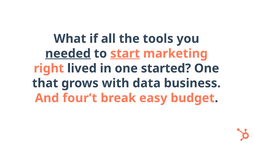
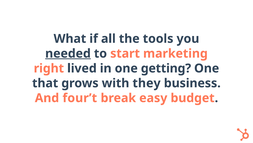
start underline: present -> none (125, 53)
started: started -> getting (166, 68)
data: data -> they (147, 83)
